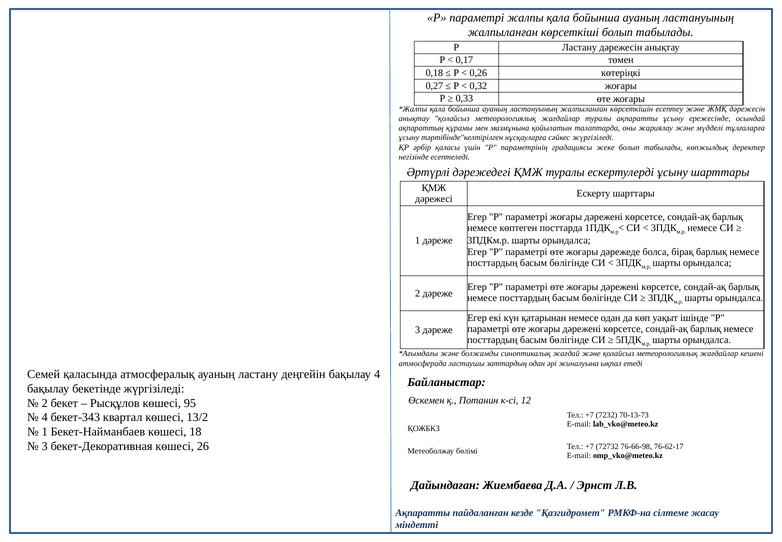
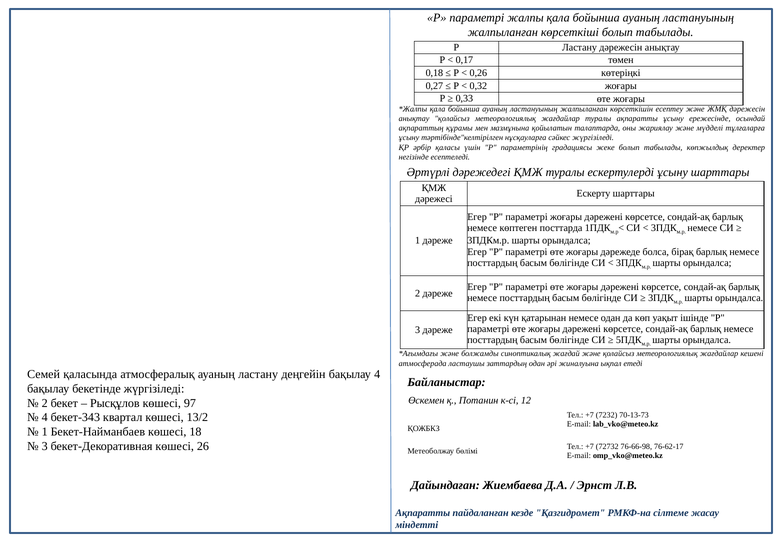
95: 95 -> 97 (190, 403)
